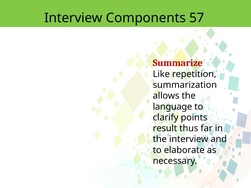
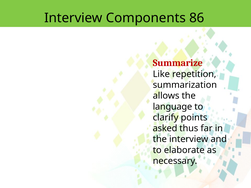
57: 57 -> 86 (197, 18)
result: result -> asked (165, 129)
